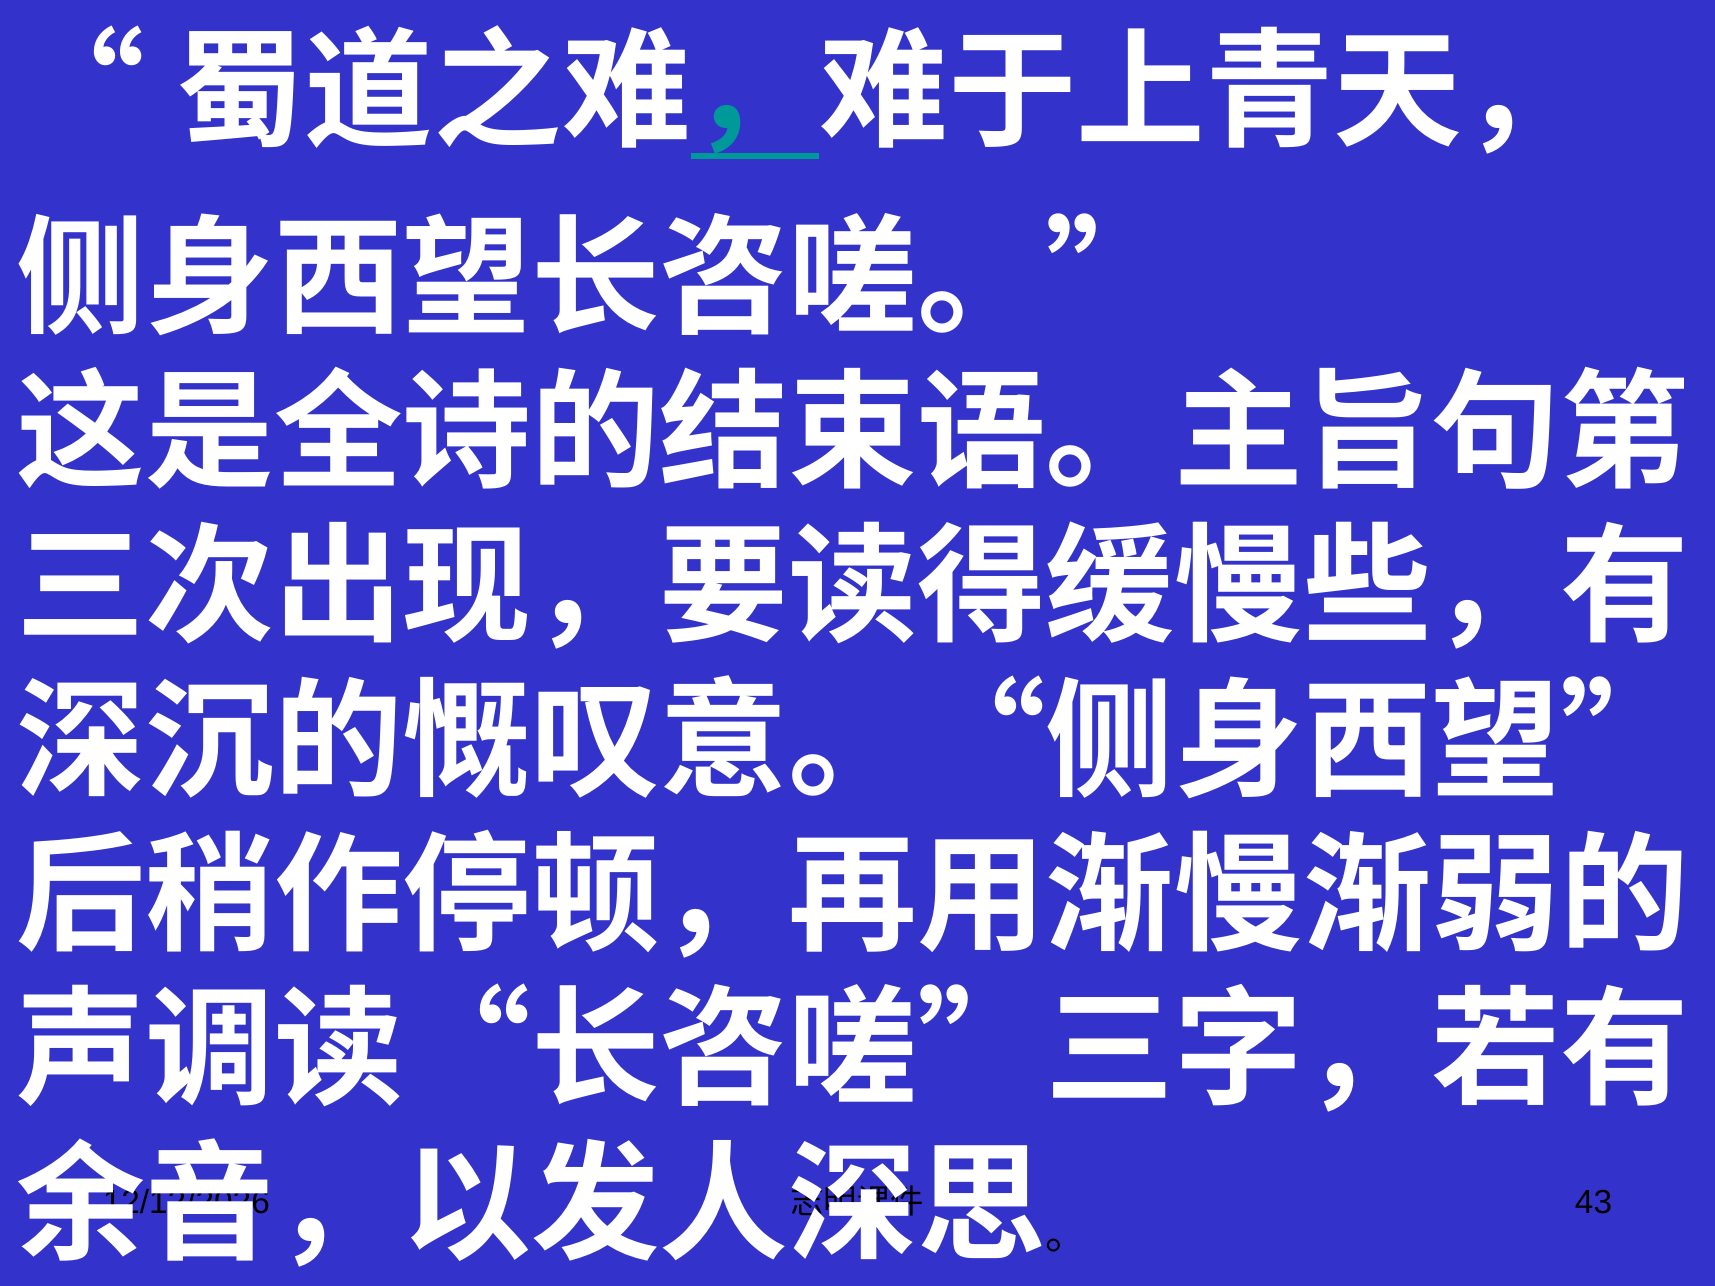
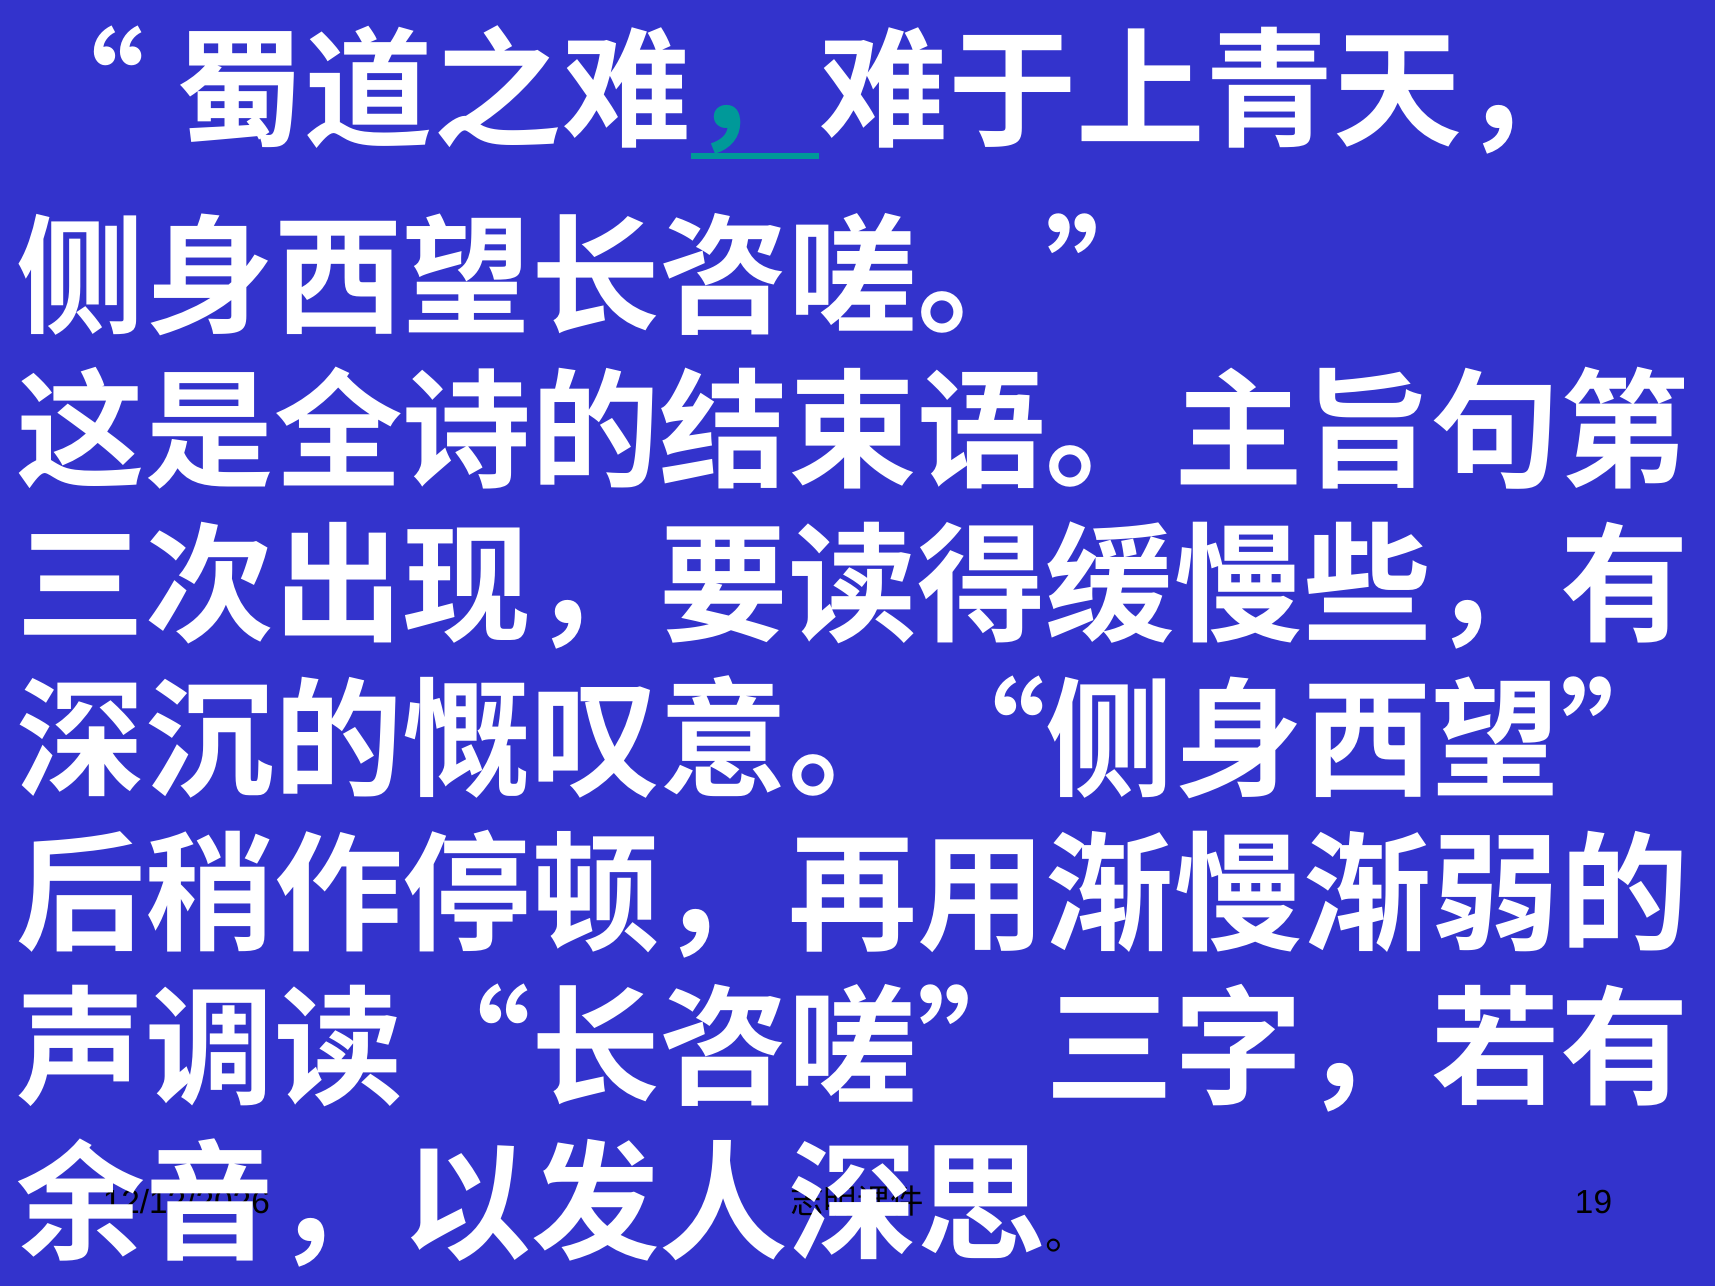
43: 43 -> 19 (1594, 1202)
